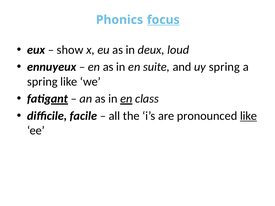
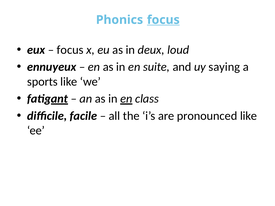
show: show -> focus (70, 50)
uy spring: spring -> saying (224, 67)
spring: spring -> sports (42, 82)
like underline: present -> none (248, 116)
